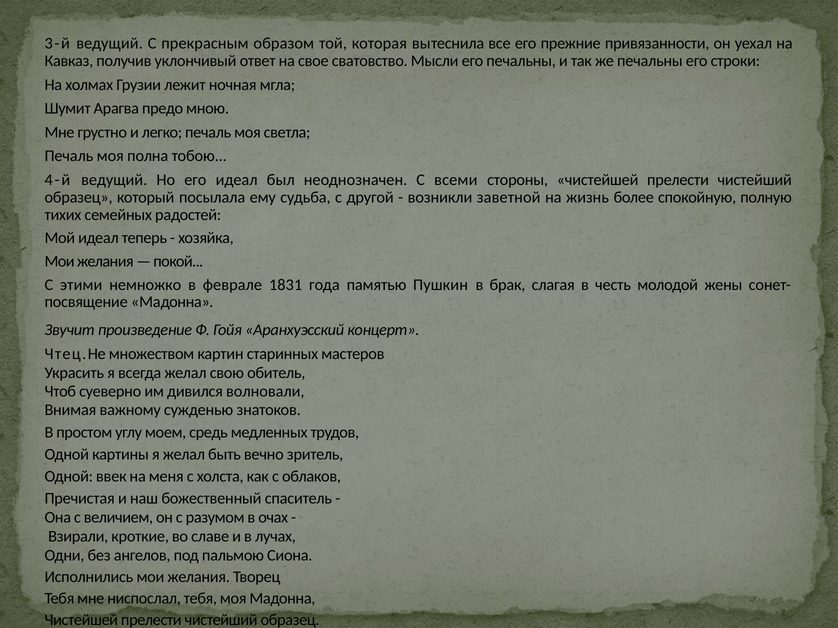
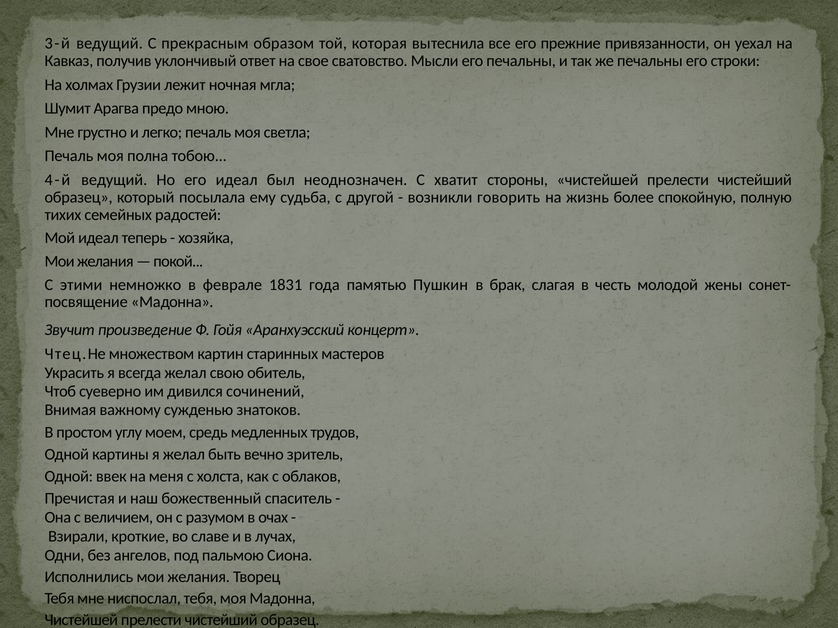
всеми: всеми -> хватит (456, 180)
заветной: заветной -> говорить (509, 197)
волновали: волновали -> сочинений (265, 392)
